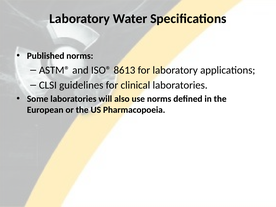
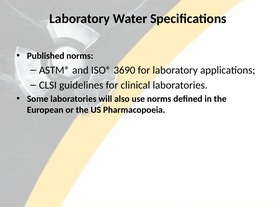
8613: 8613 -> 3690 (124, 70)
